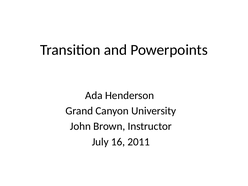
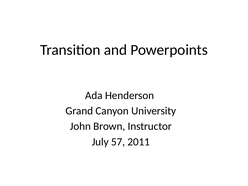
16: 16 -> 57 (118, 142)
